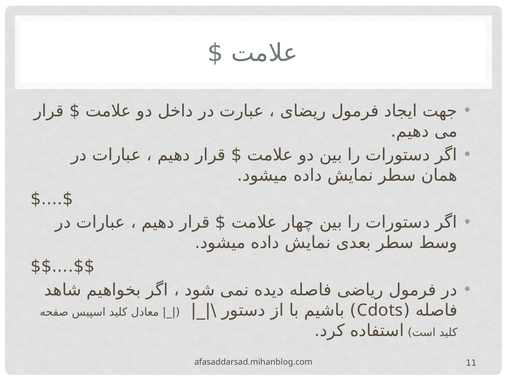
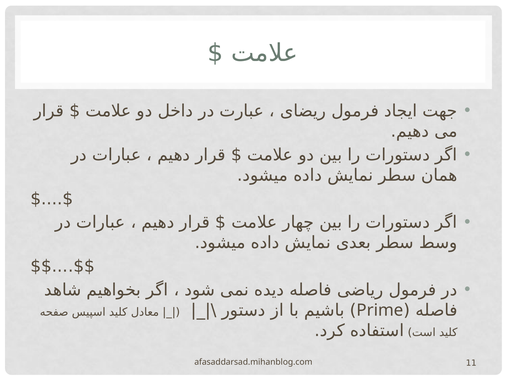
Cdots: Cdots -> Prime (380, 310)
